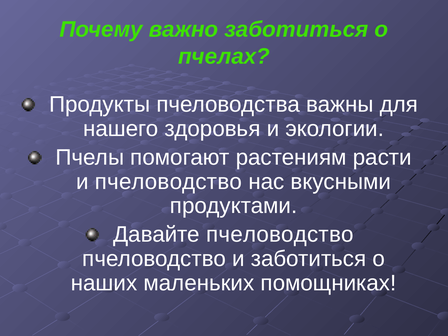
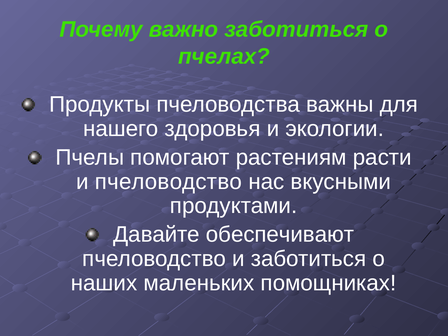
Давайте пчеловодство: пчеловодство -> обеспечивают (280, 235)
